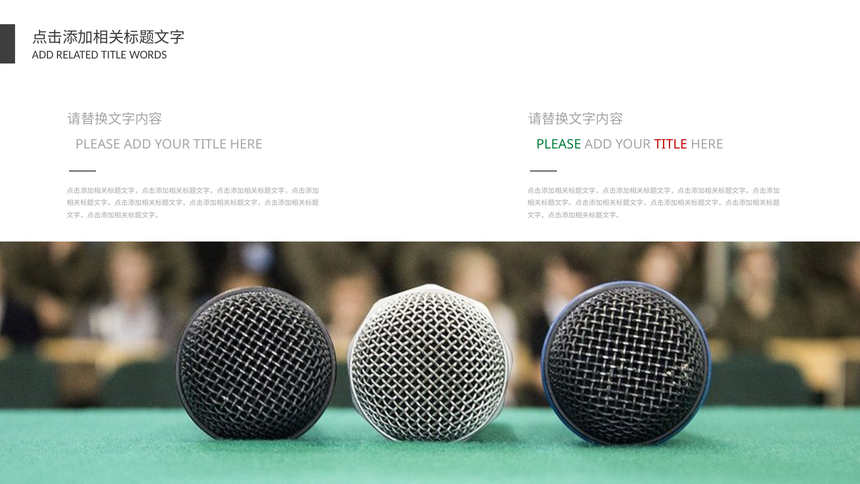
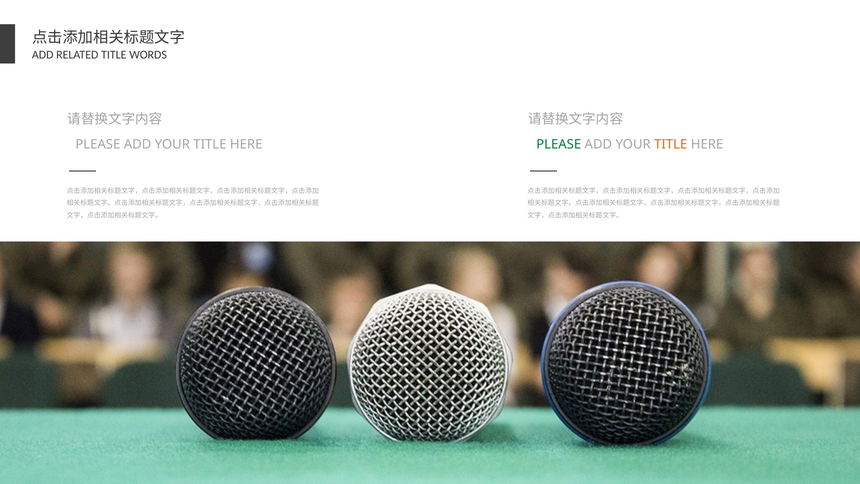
TITLE colour: red -> orange (671, 144)
